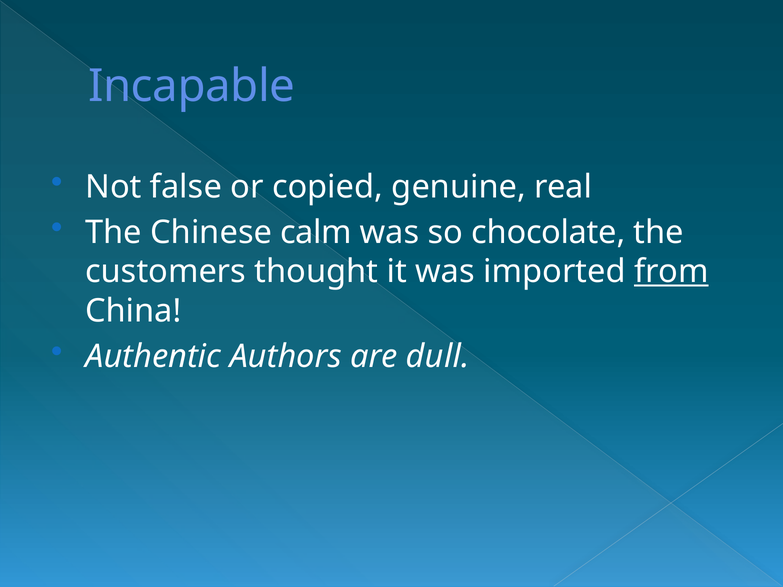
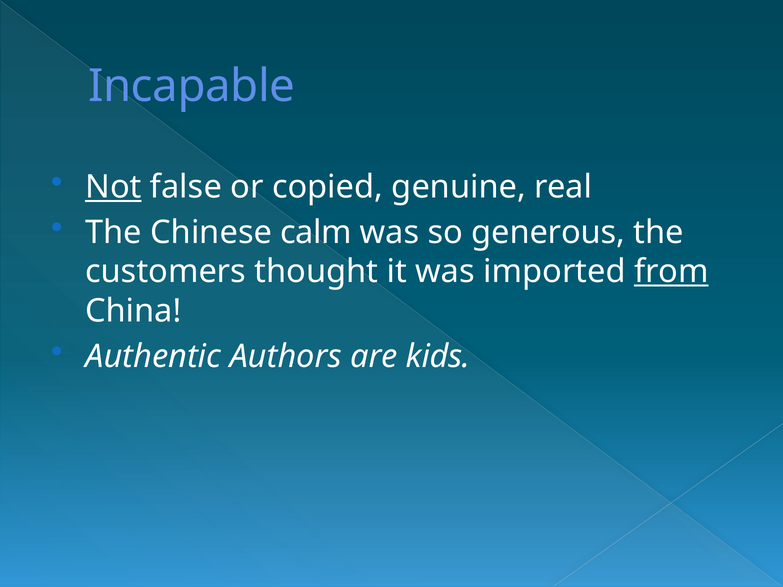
Not underline: none -> present (113, 187)
chocolate: chocolate -> generous (548, 233)
dull: dull -> kids (438, 357)
